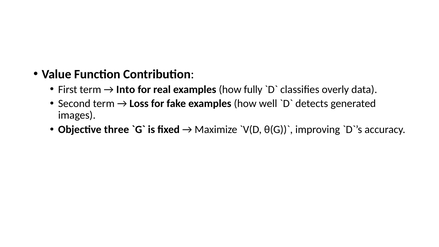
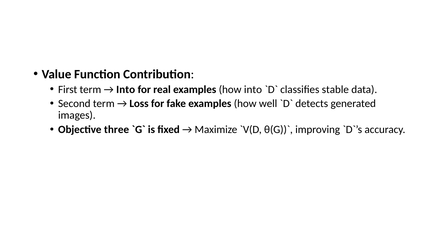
how fully: fully -> into (253, 89)
overly: overly -> stable (335, 89)
